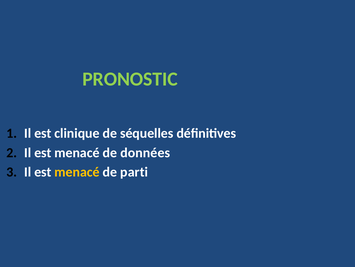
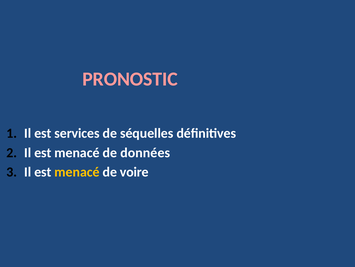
PRONOSTIC colour: light green -> pink (130, 79)
clinique: clinique -> services (77, 133)
parti: parti -> voire (134, 172)
